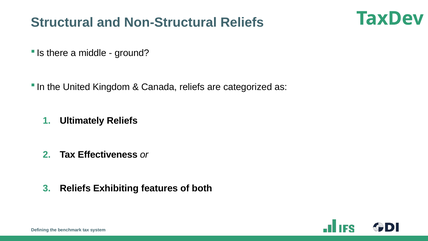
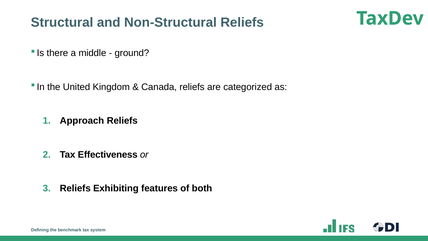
Ultimately: Ultimately -> Approach (82, 121)
